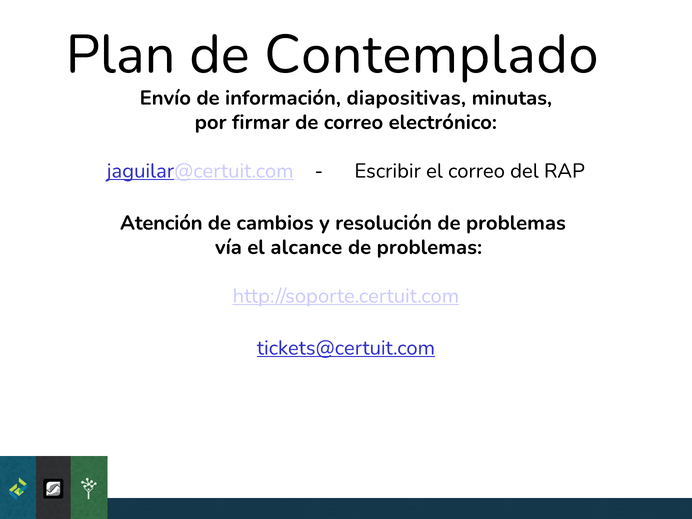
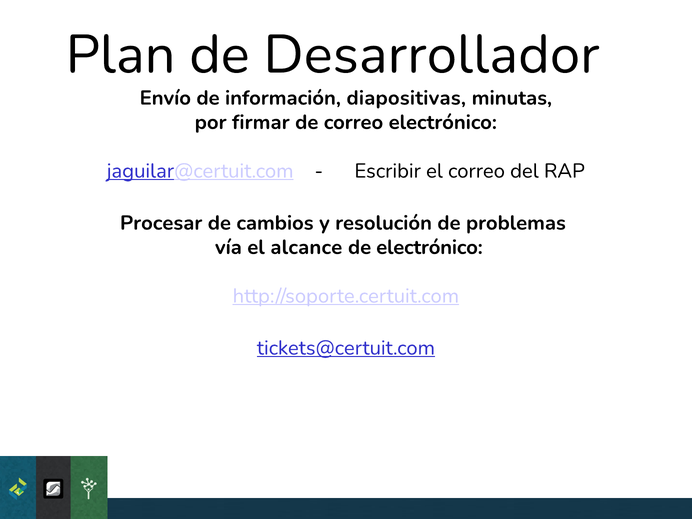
Contemplado: Contemplado -> Desarrollador (432, 55)
Atención: Atención -> Procesar (161, 223)
problemas: problemas -> electrónico (429, 247)
